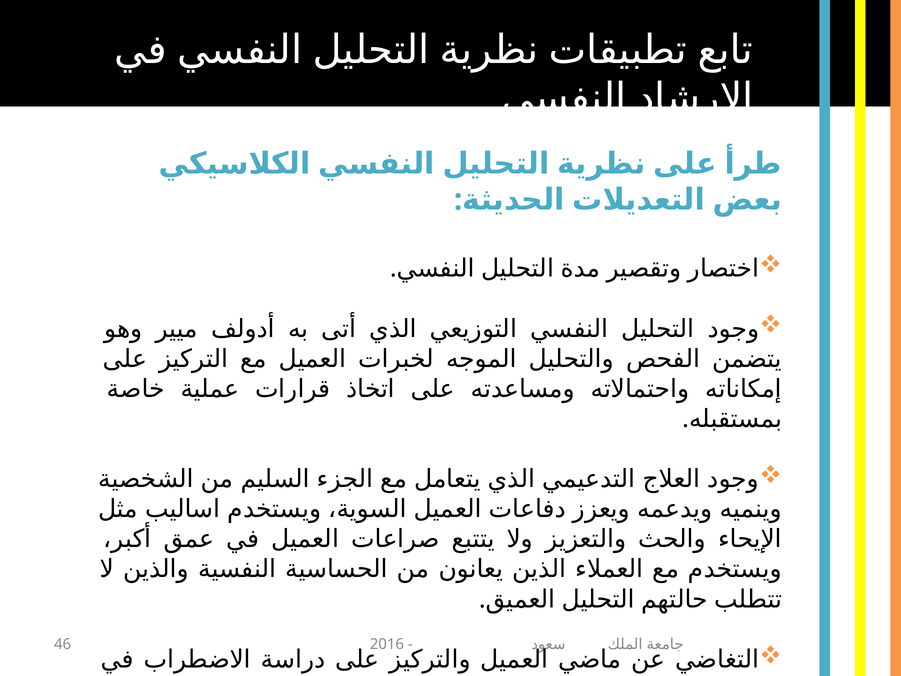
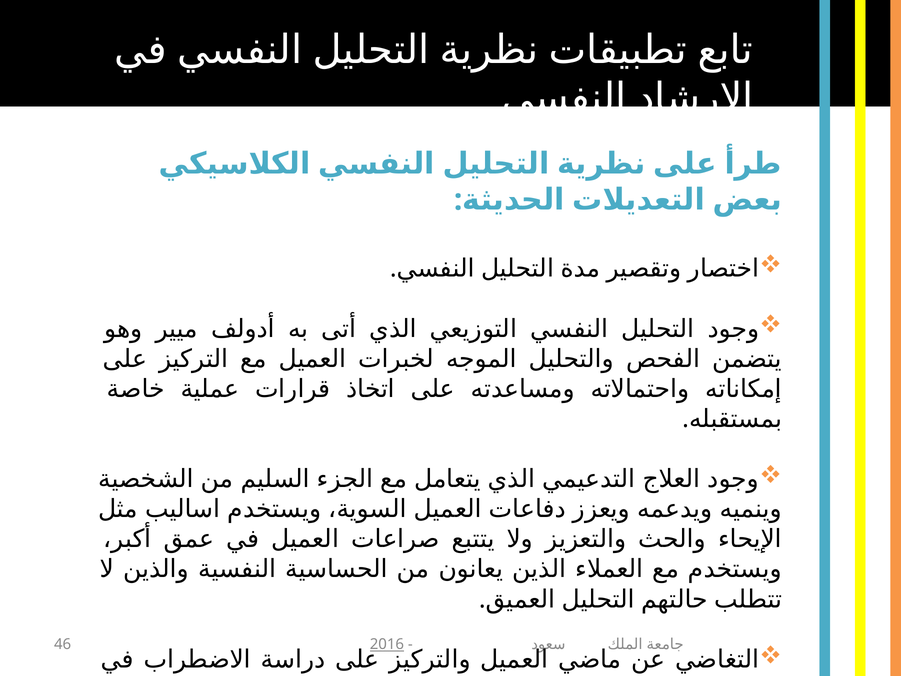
2016 underline: none -> present (387, 644)
